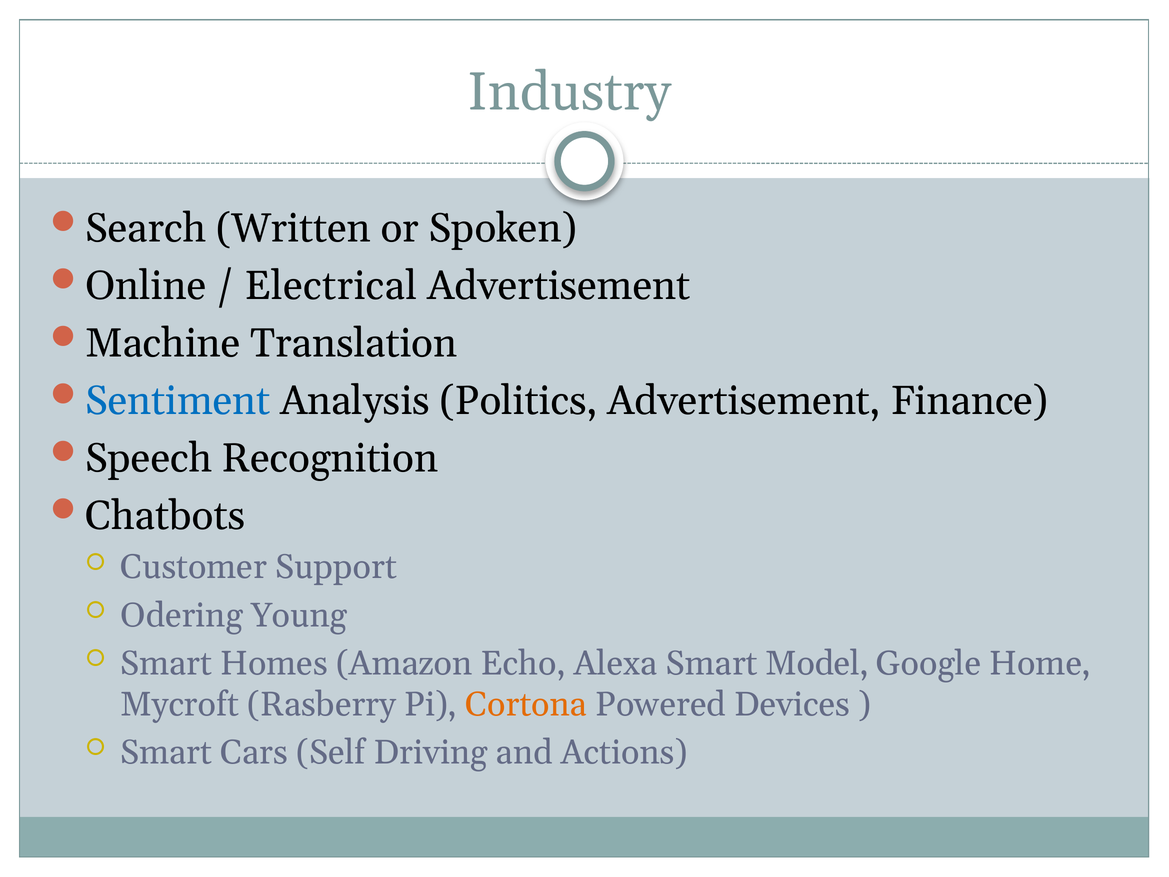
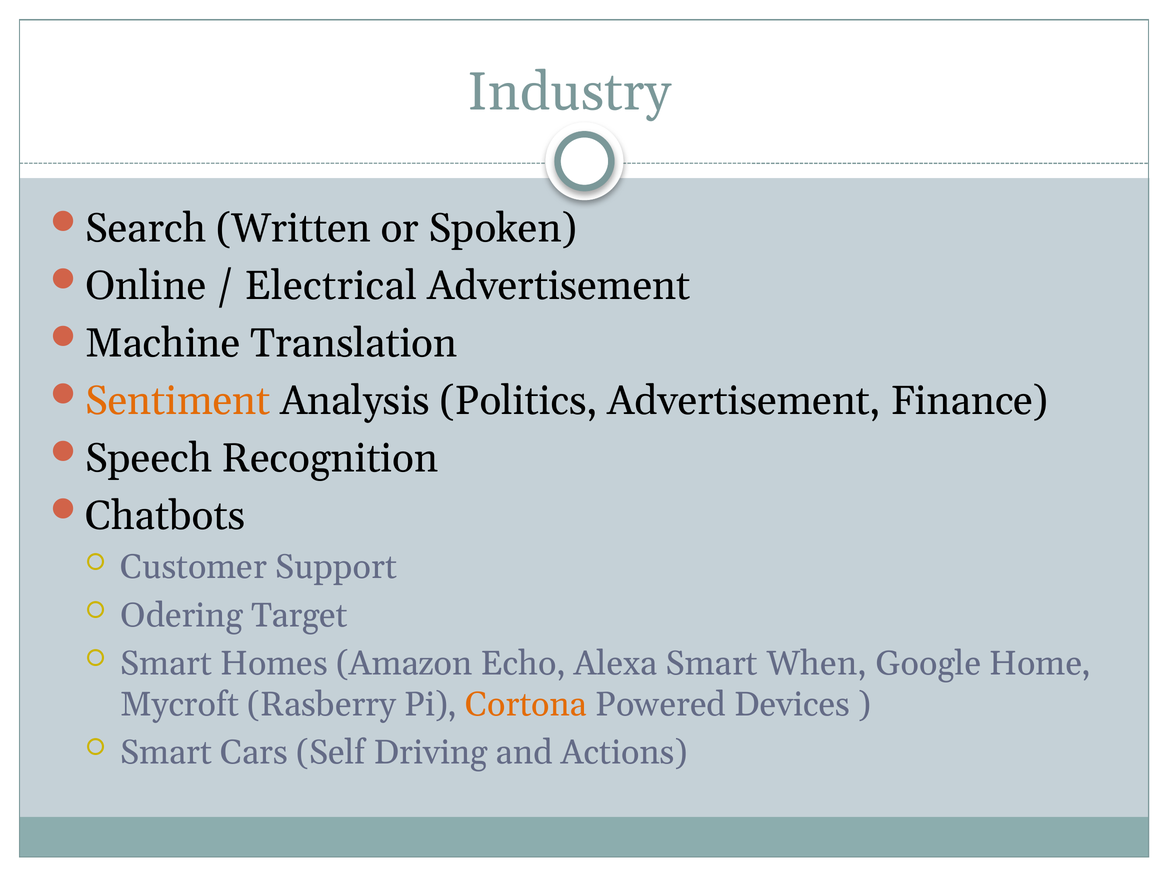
Sentiment colour: blue -> orange (178, 401)
Young: Young -> Target (299, 615)
Model: Model -> When (817, 663)
